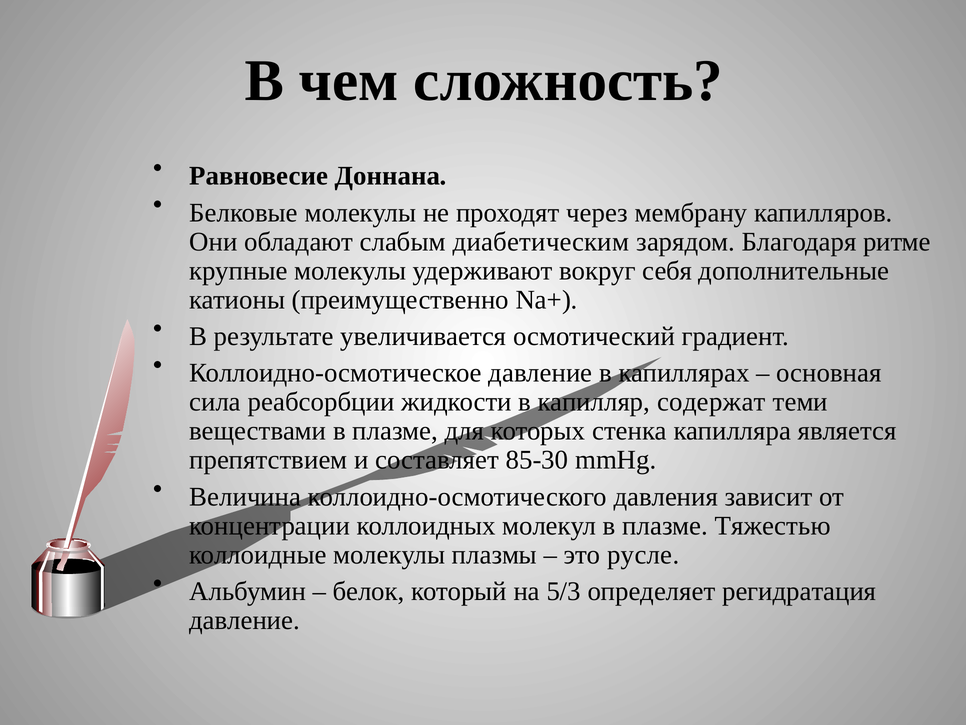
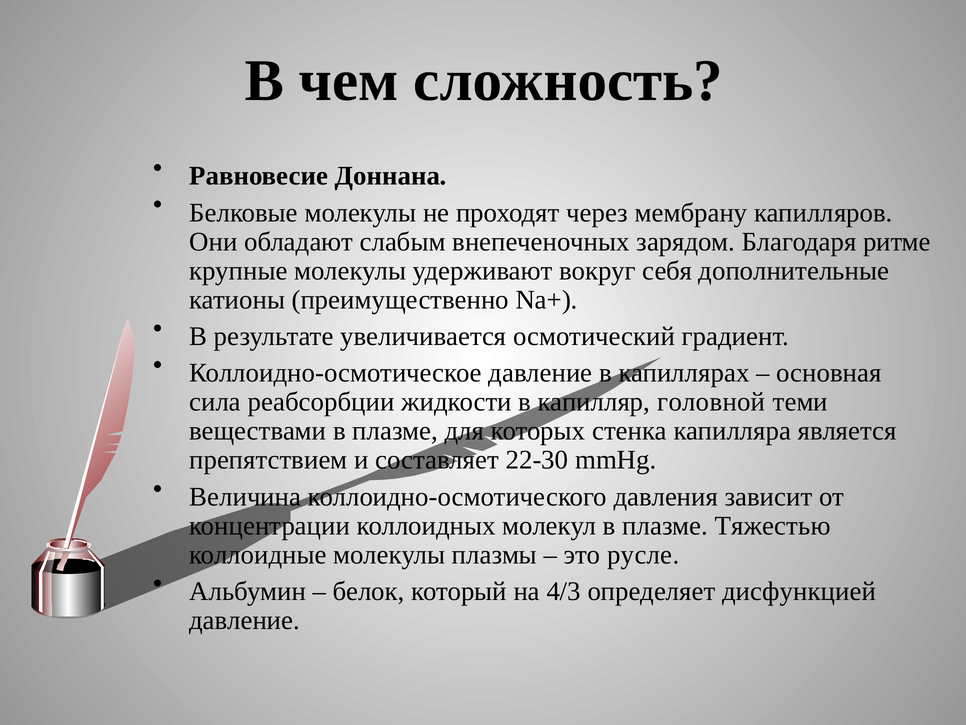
диабетическим: диабетическим -> внепеченочных (541, 242)
содержат: содержат -> головной (711, 402)
85-30: 85-30 -> 22-30 (537, 460)
5/3: 5/3 -> 4/3 (564, 591)
регидратация: регидратация -> дисфункцией (799, 591)
